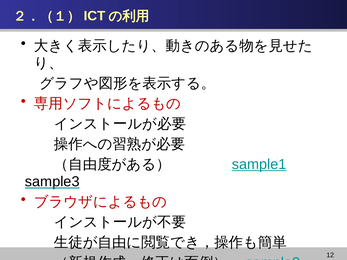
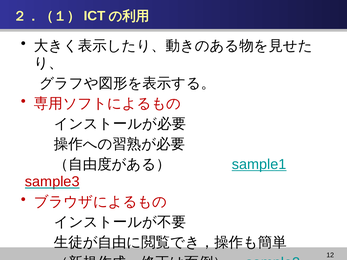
sample3 colour: black -> red (52, 182)
